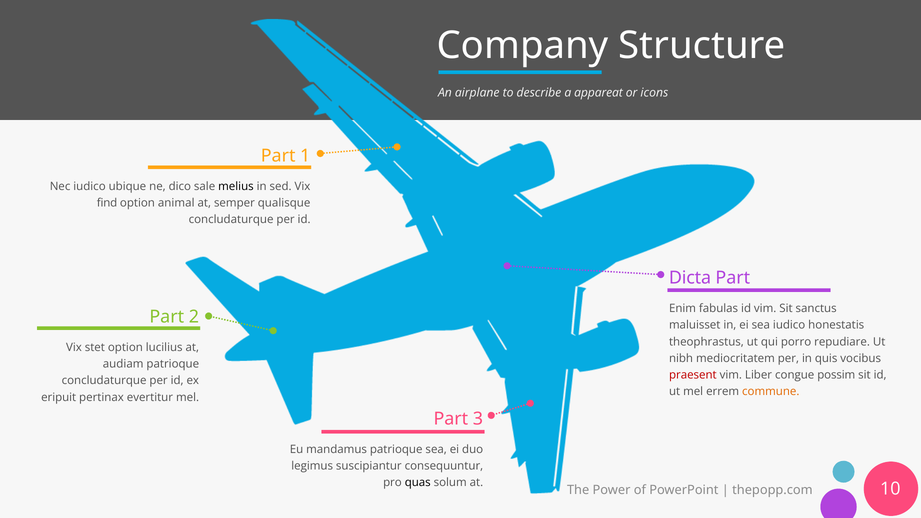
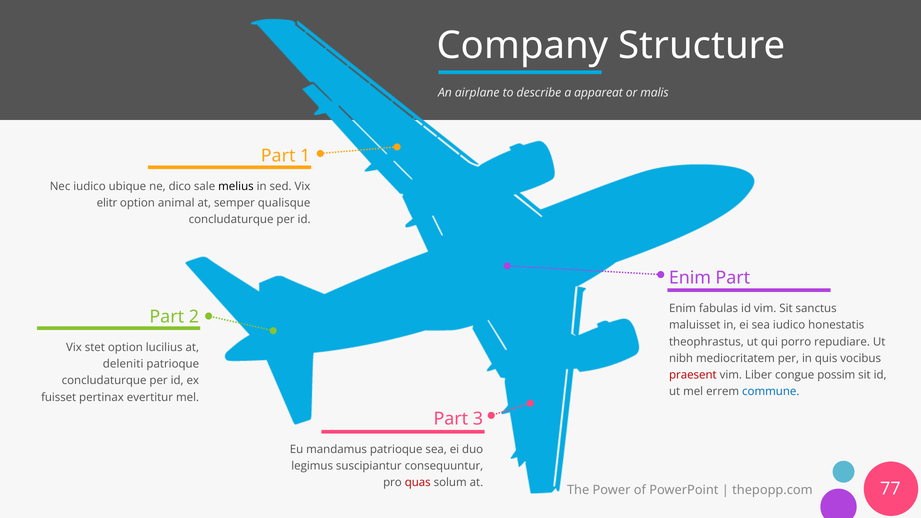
icons: icons -> malis (654, 93)
find: find -> elitr (107, 203)
Dicta: Dicta -> Enim (690, 278)
audiam: audiam -> deleniti (123, 364)
commune colour: orange -> blue (771, 392)
eripuit: eripuit -> fuisset (59, 397)
quas colour: black -> red (418, 483)
10: 10 -> 77 (890, 489)
